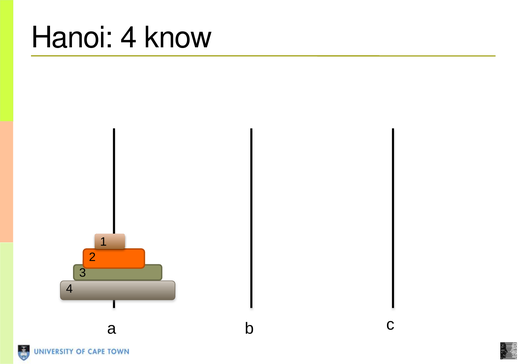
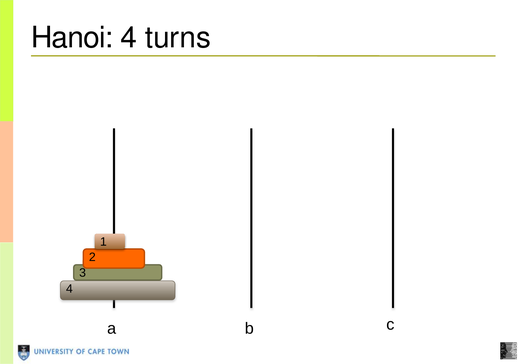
know: know -> turns (178, 38)
